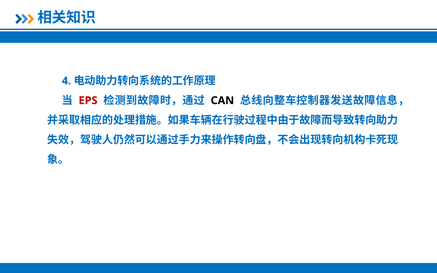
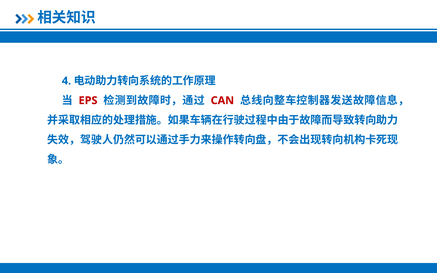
CAN colour: black -> red (222, 101)
